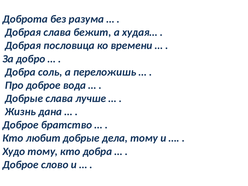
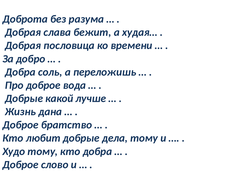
Добрые слава: слава -> какой (59, 98)
